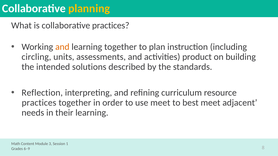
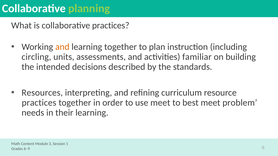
planning colour: yellow -> light green (89, 9)
product: product -> familiar (197, 57)
solutions: solutions -> decisions (89, 67)
Reflection: Reflection -> Resources (42, 93)
adjacent: adjacent -> problem (240, 103)
